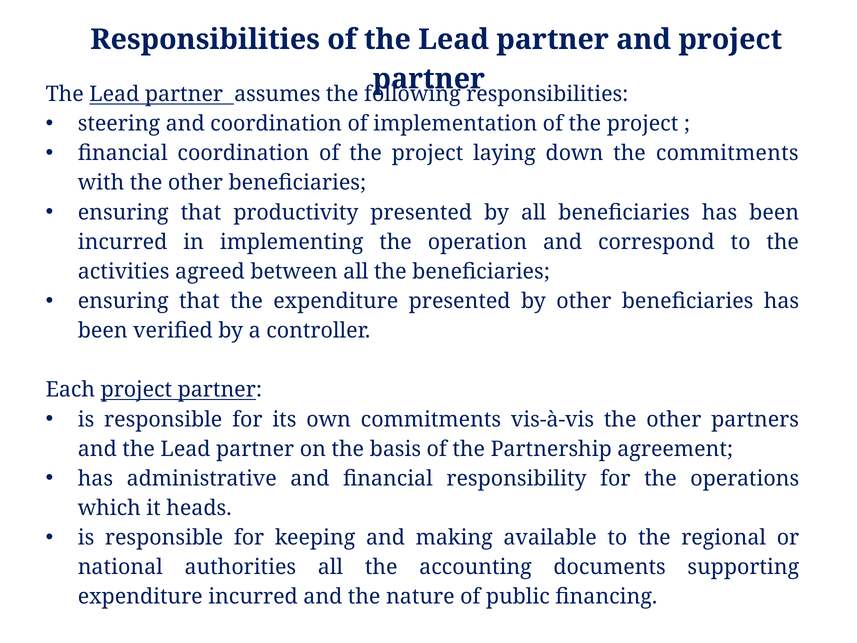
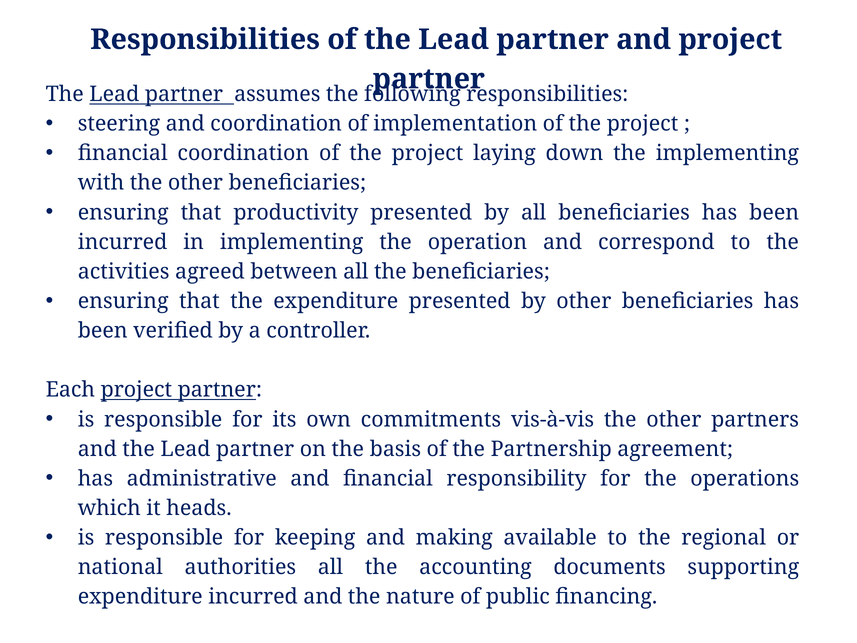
the commitments: commitments -> implementing (727, 153)
